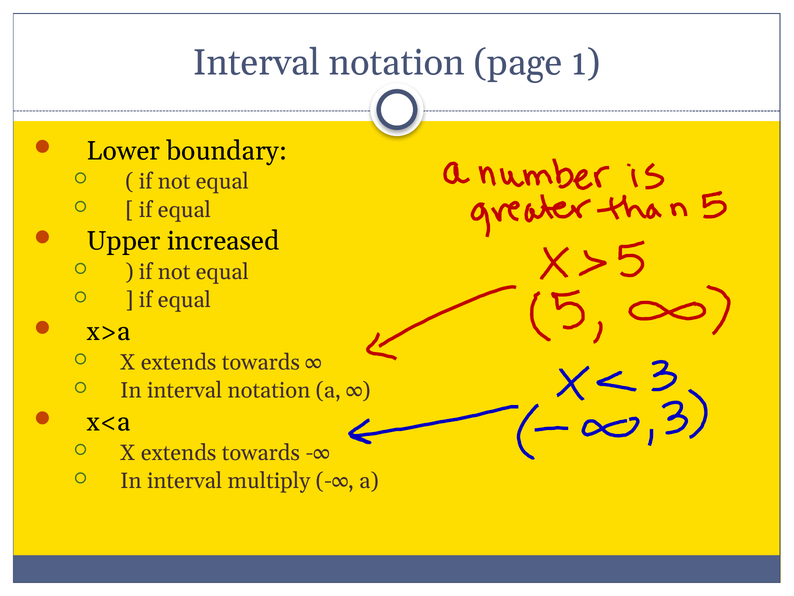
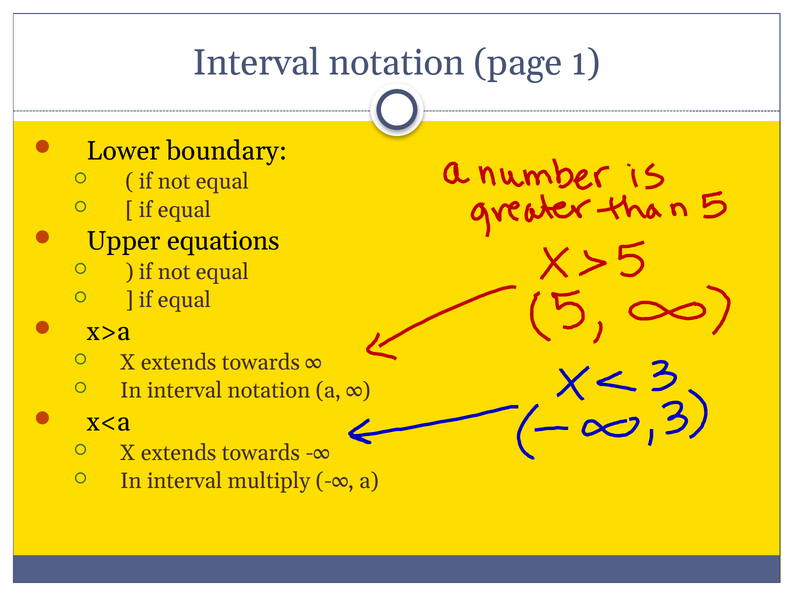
increased: increased -> equations (223, 241)
